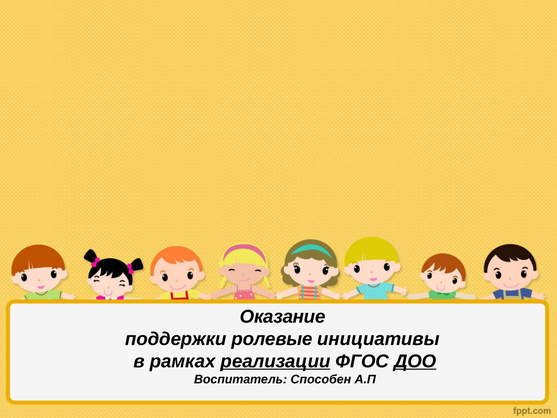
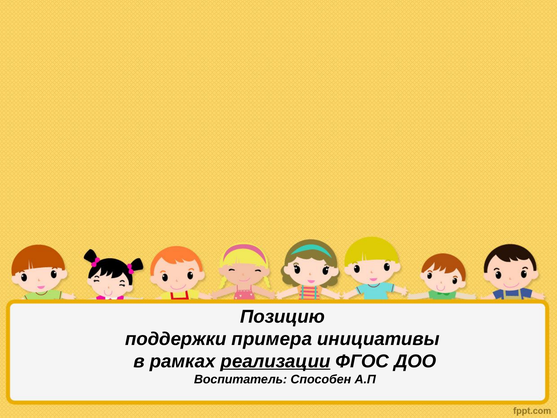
Оказание: Оказание -> Позицию (283, 316)
ролевые: ролевые -> примера (272, 339)
ДОО underline: present -> none (415, 361)
